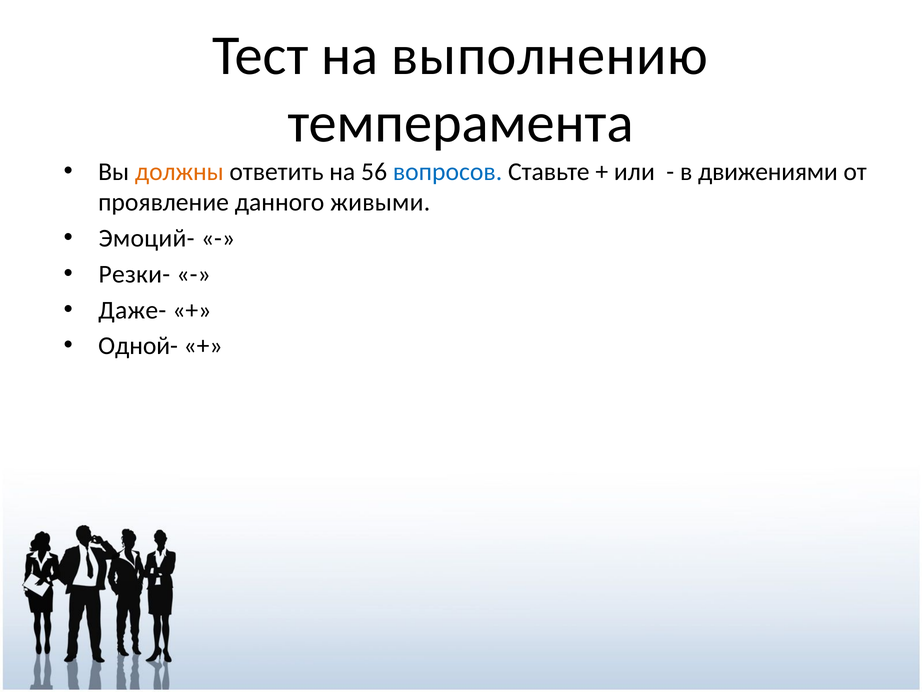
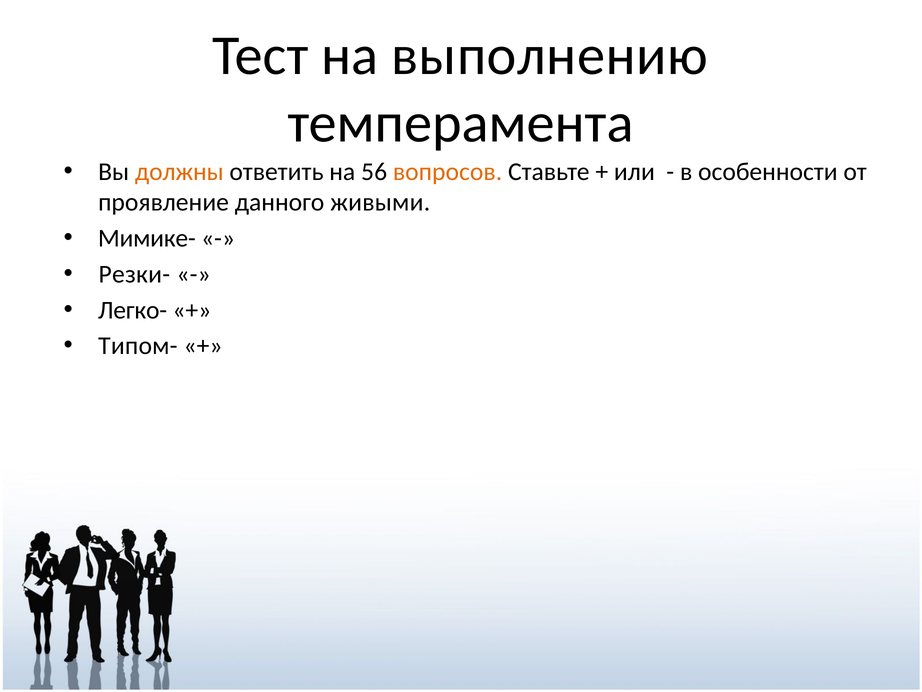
вопросов colour: blue -> orange (448, 171)
движениями: движениями -> особенности (768, 171)
Эмоций-: Эмоций- -> Мимике- (147, 238)
Даже-: Даже- -> Легко- (133, 310)
Одной-: Одной- -> Типом- (138, 346)
